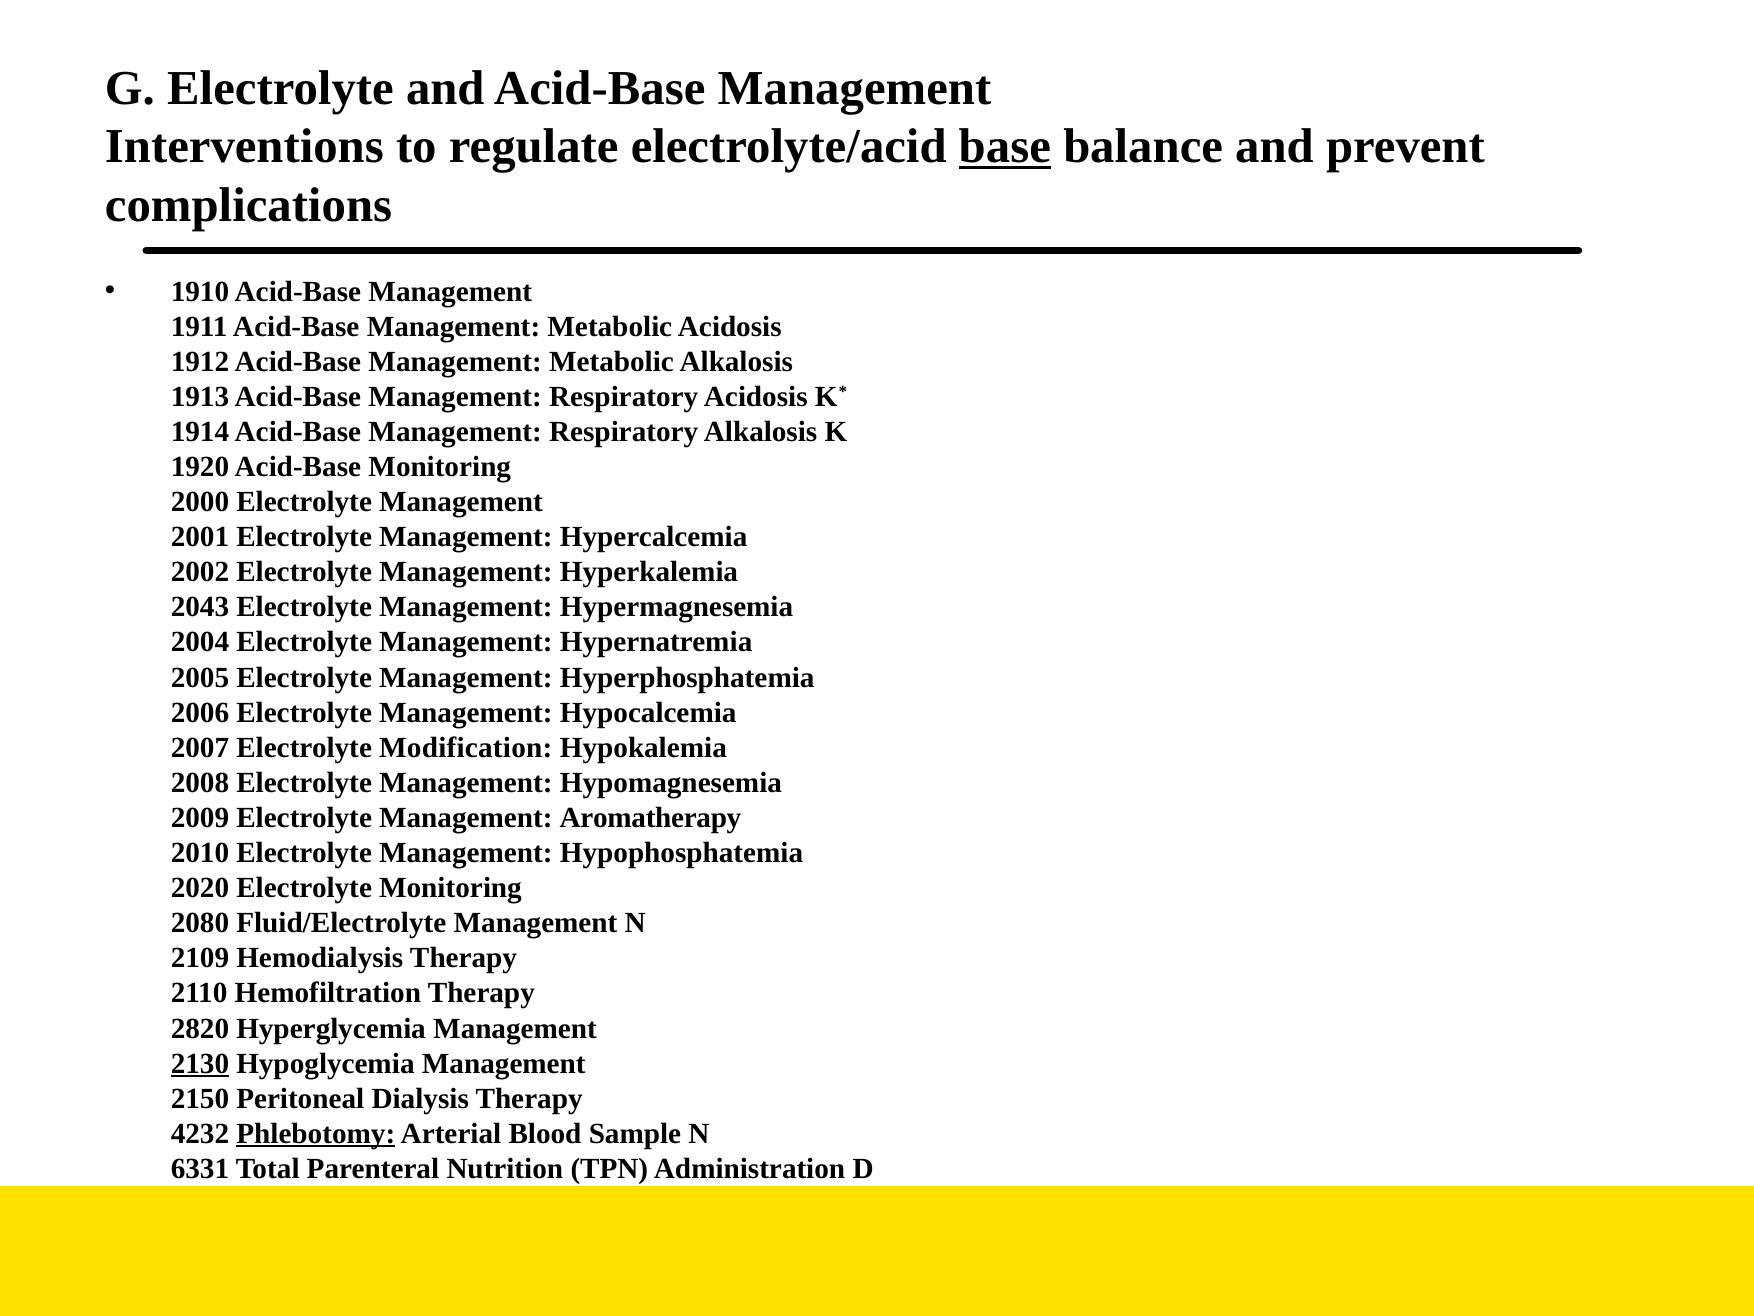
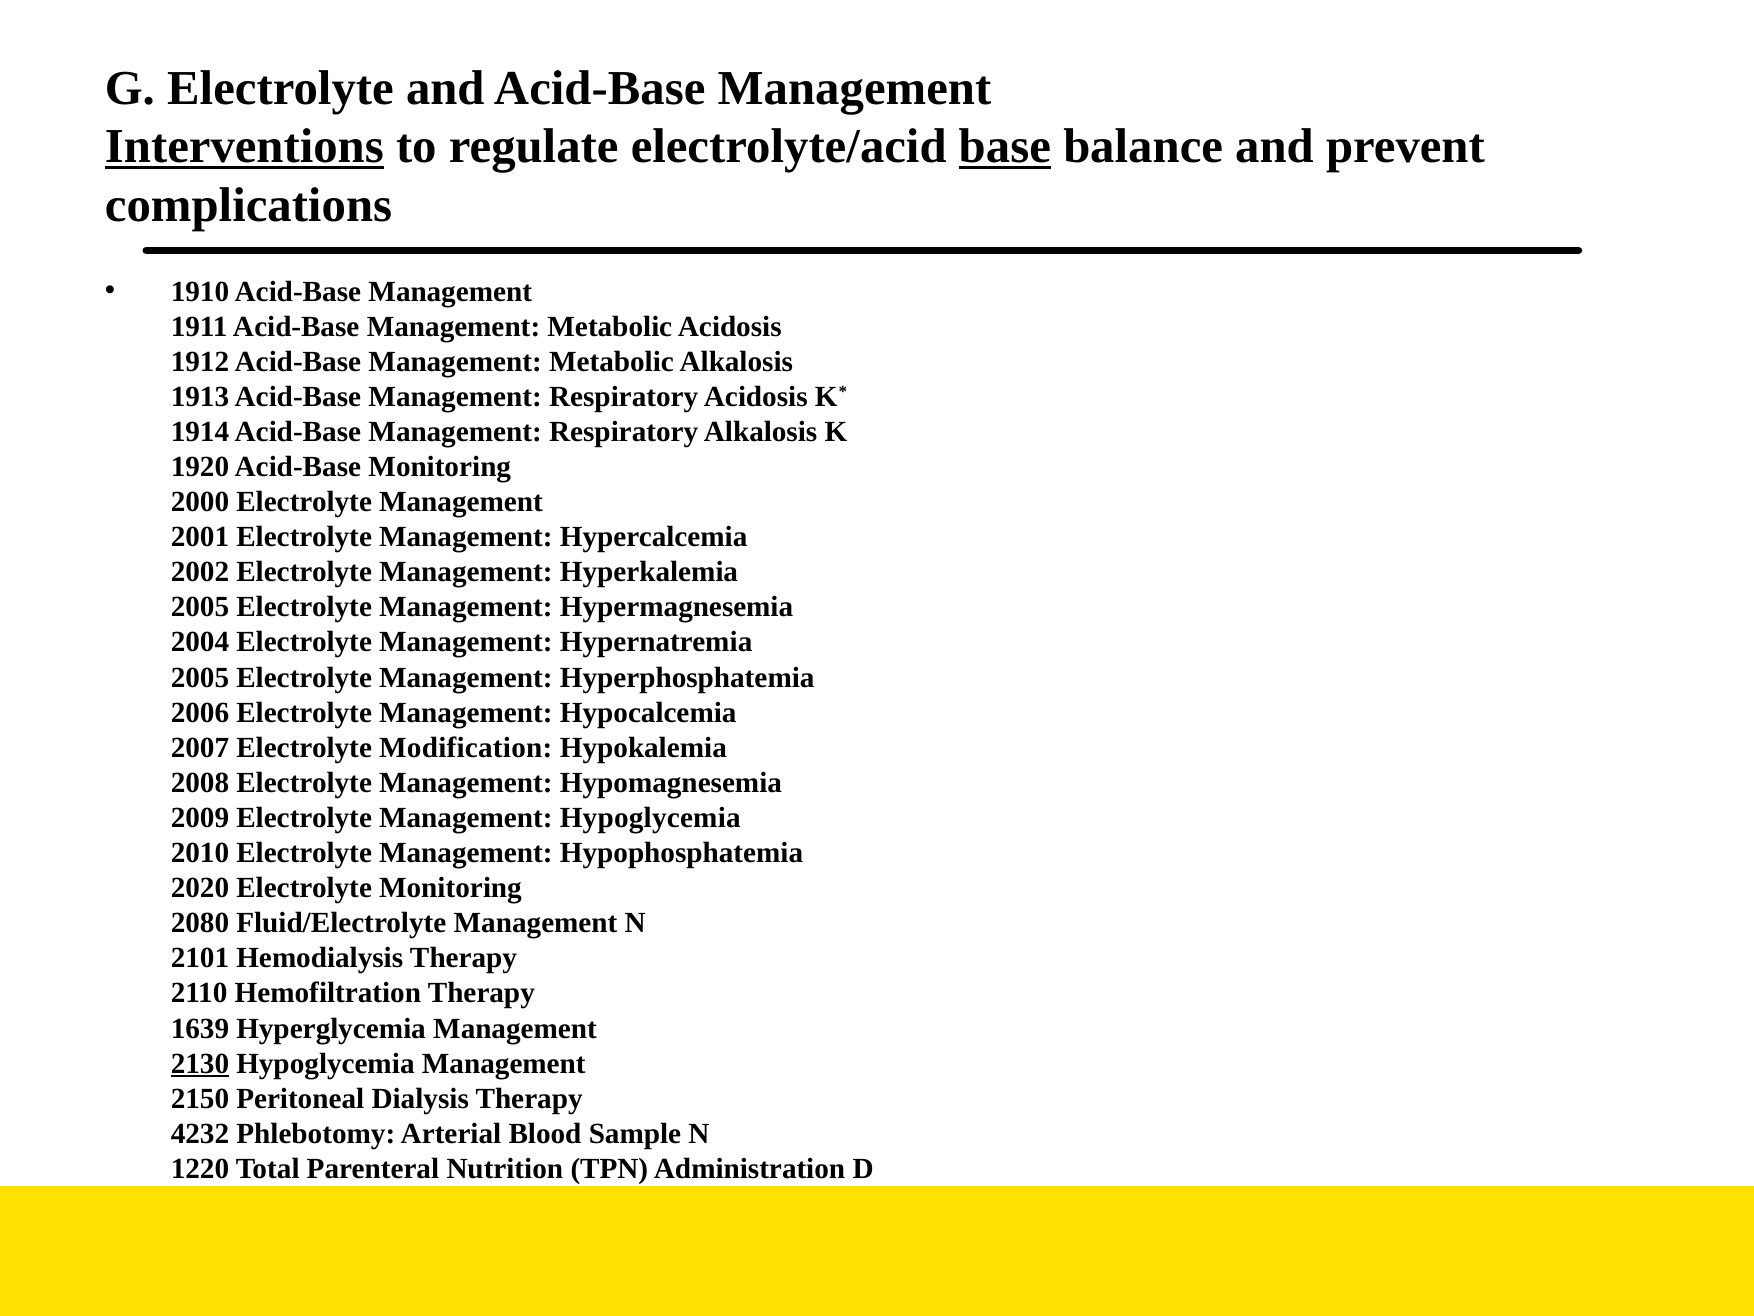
Interventions underline: none -> present (244, 147)
2043: 2043 -> 2005 (200, 607)
Management Aromatherapy: Aromatherapy -> Hypoglycemia (650, 818)
2109: 2109 -> 2101 (200, 958)
2820: 2820 -> 1639 (200, 1028)
Phlebotomy underline: present -> none (316, 1133)
6331: 6331 -> 1220 (200, 1168)
